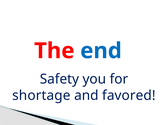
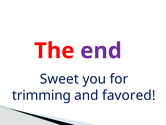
end colour: blue -> purple (101, 51)
Safety: Safety -> Sweet (59, 79)
shortage: shortage -> trimming (41, 95)
